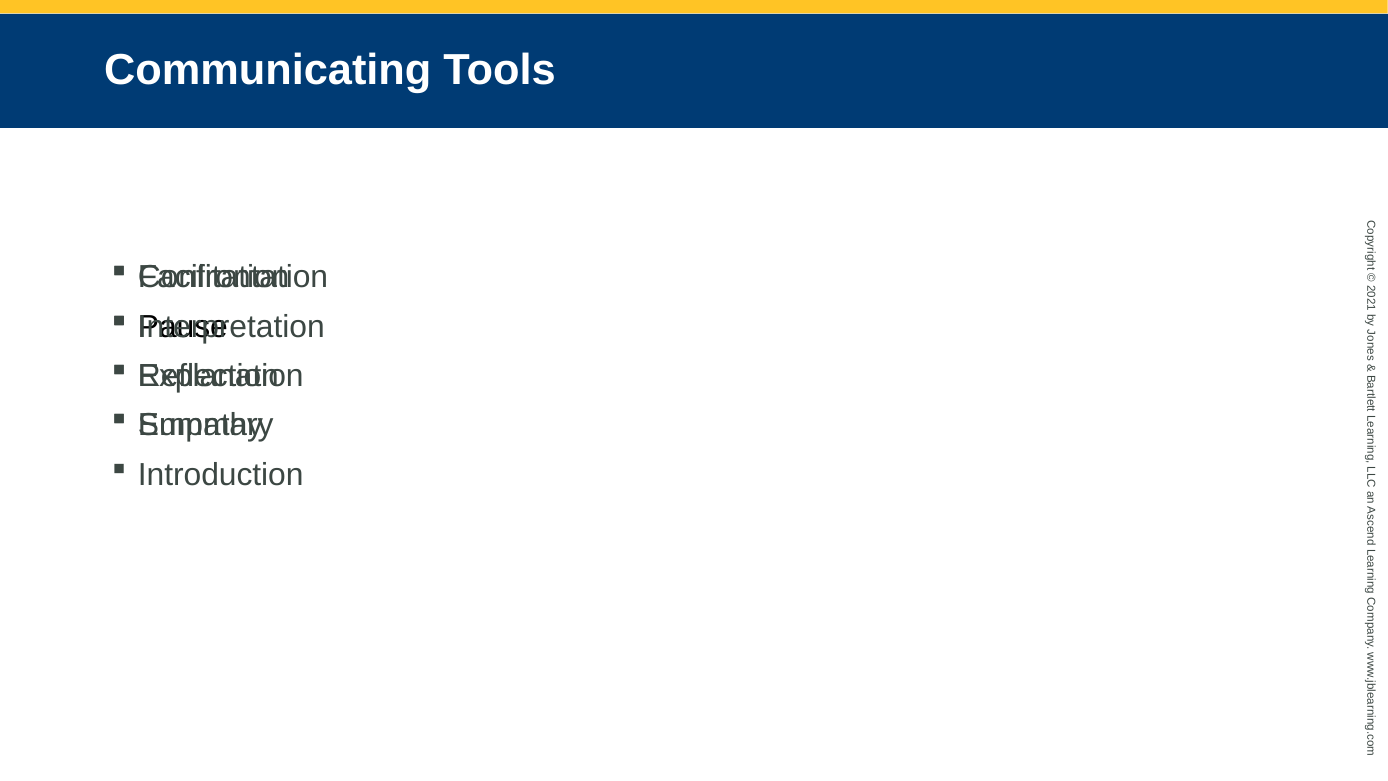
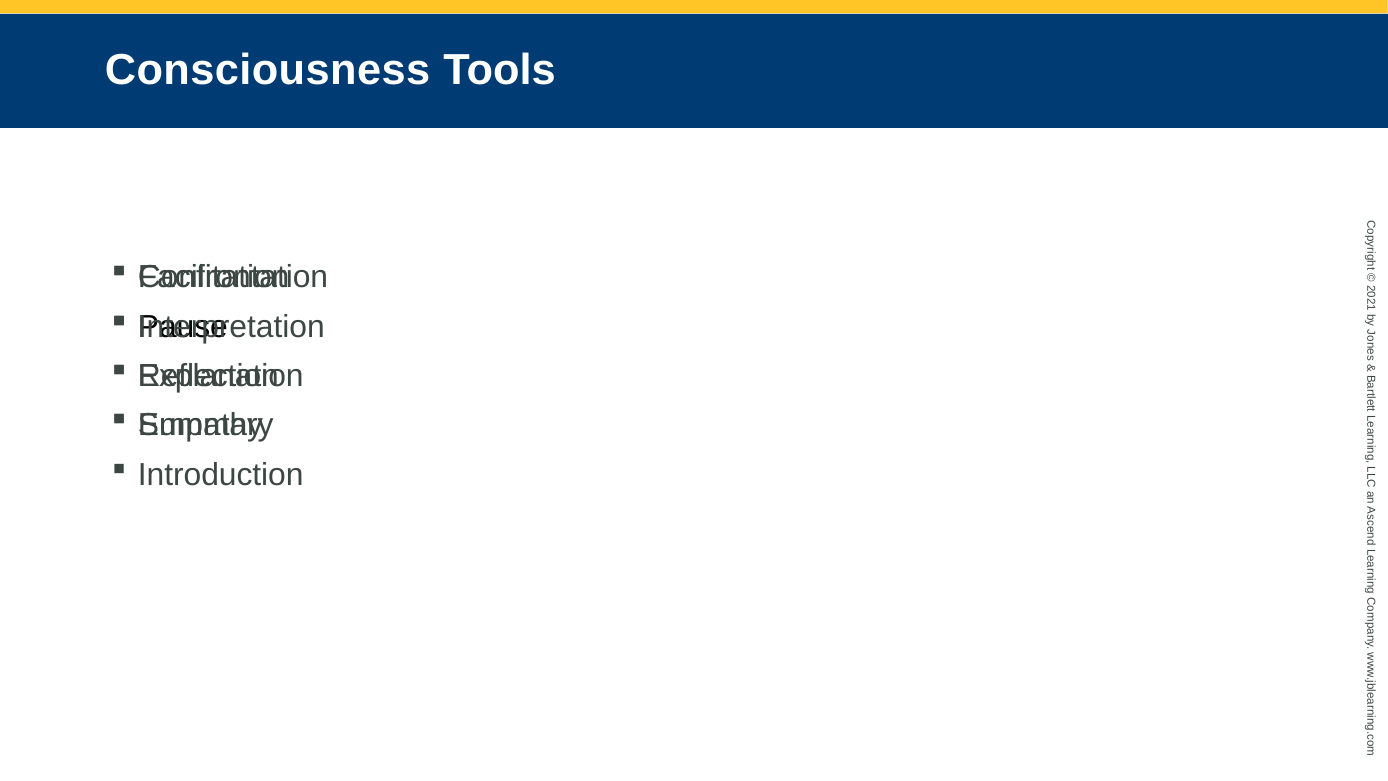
Communicating: Communicating -> Consciousness (268, 70)
